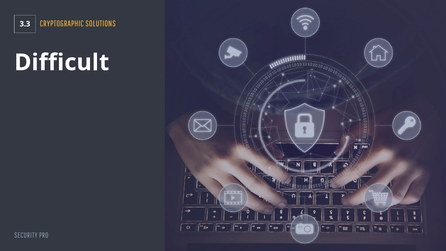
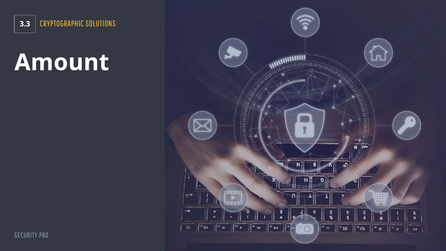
Difficult: Difficult -> Amount (62, 62)
